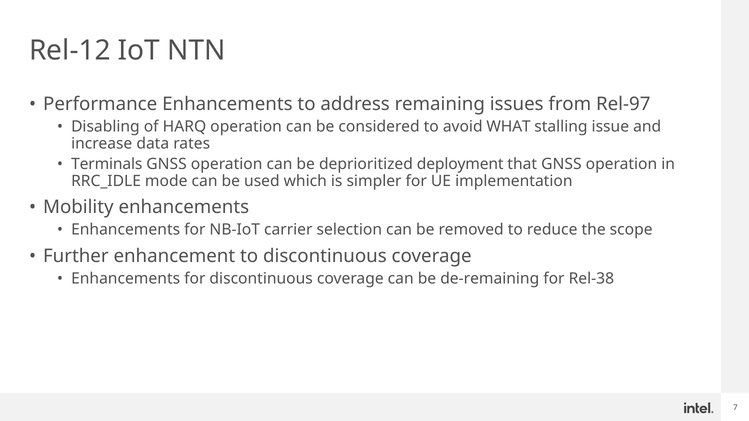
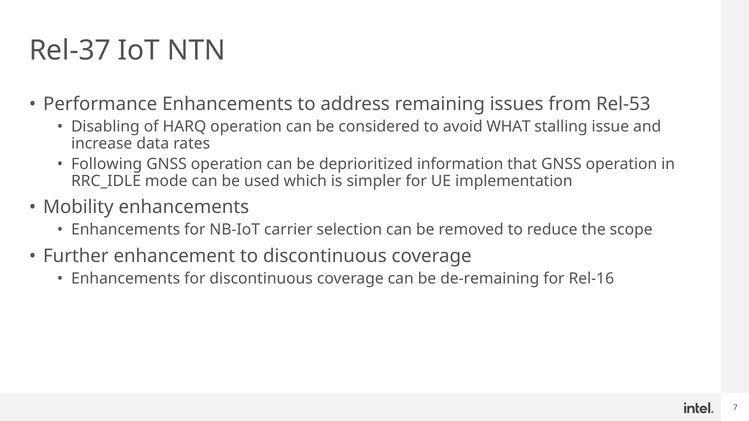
Rel-12: Rel-12 -> Rel-37 (70, 50)
Rel-97: Rel-97 -> Rel-53 (623, 104)
Terminals: Terminals -> Following (107, 164)
deployment: deployment -> information (460, 164)
Rel-38: Rel-38 -> Rel-16 (591, 279)
